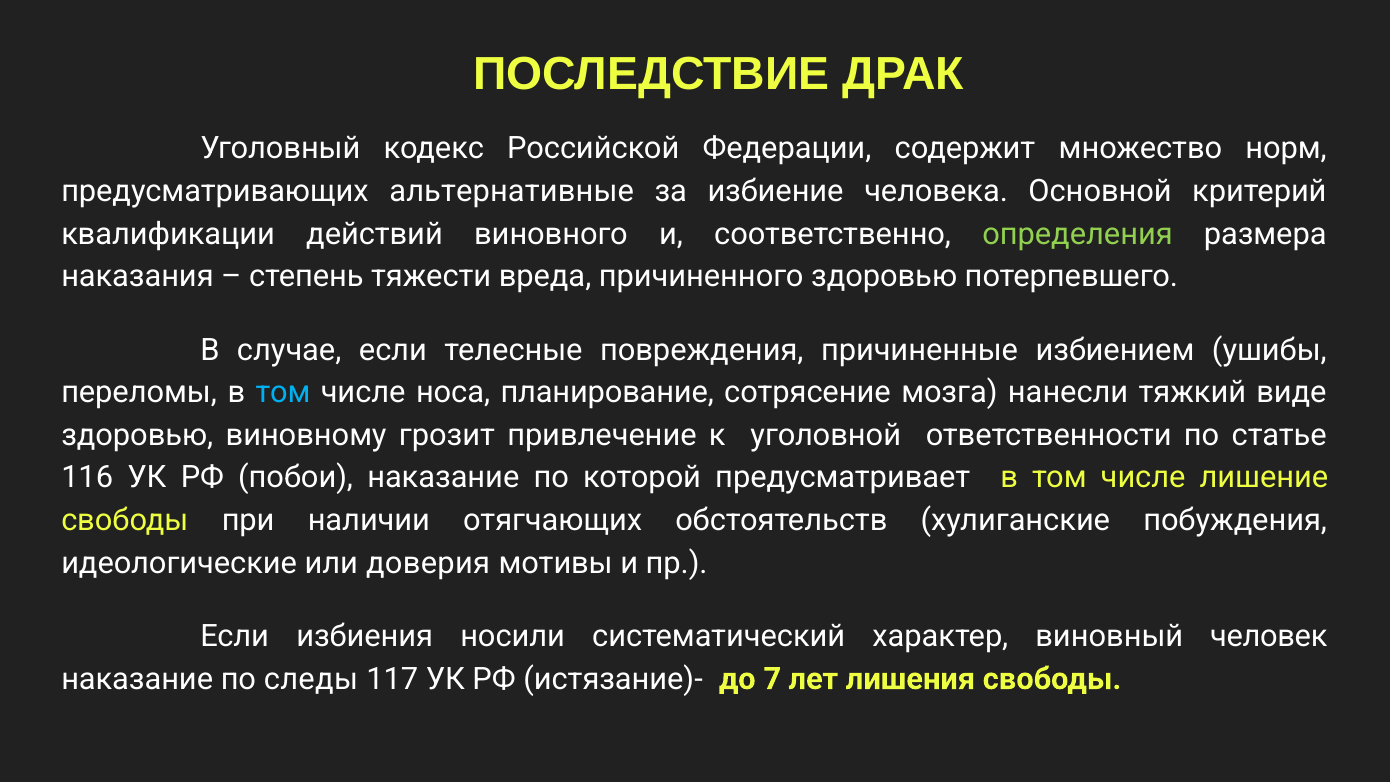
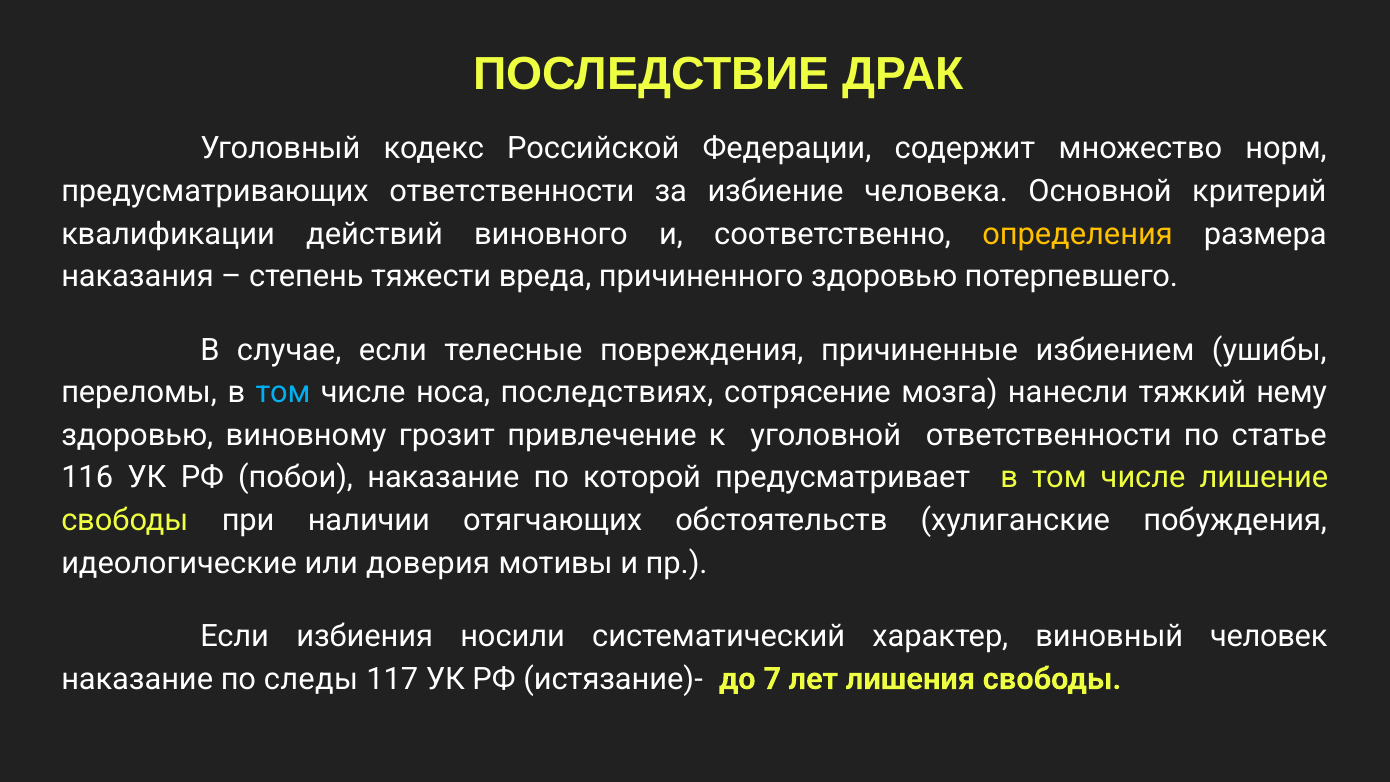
предусматривающих альтернативные: альтернативные -> ответственности (512, 191)
определения colour: light green -> yellow (1078, 234)
планирование: планирование -> последствиях (607, 392)
виде: виде -> нему (1292, 392)
